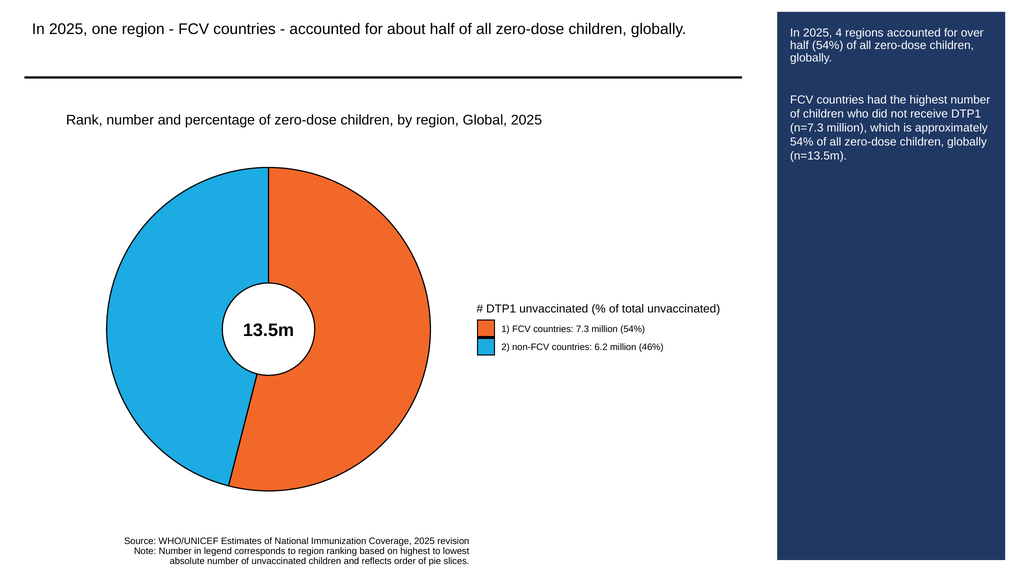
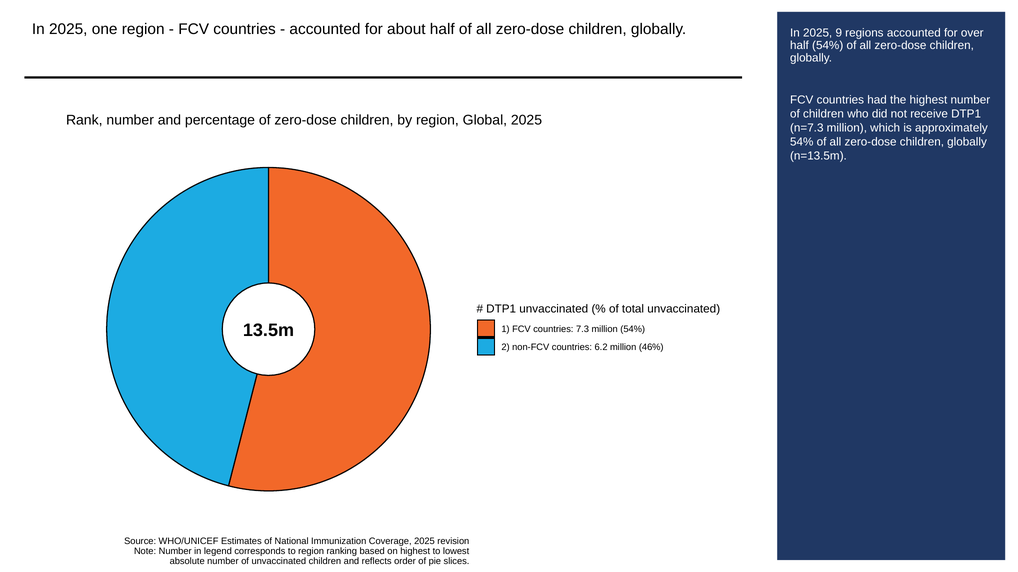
4: 4 -> 9 (839, 33)
